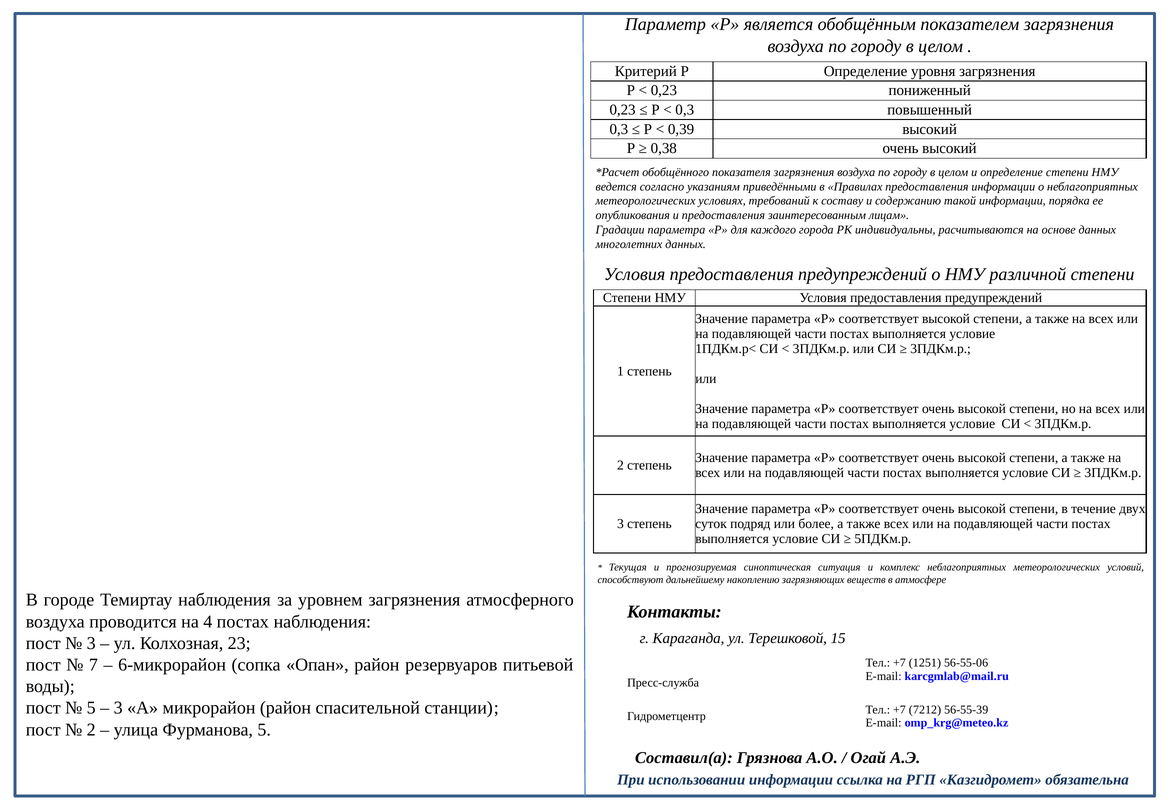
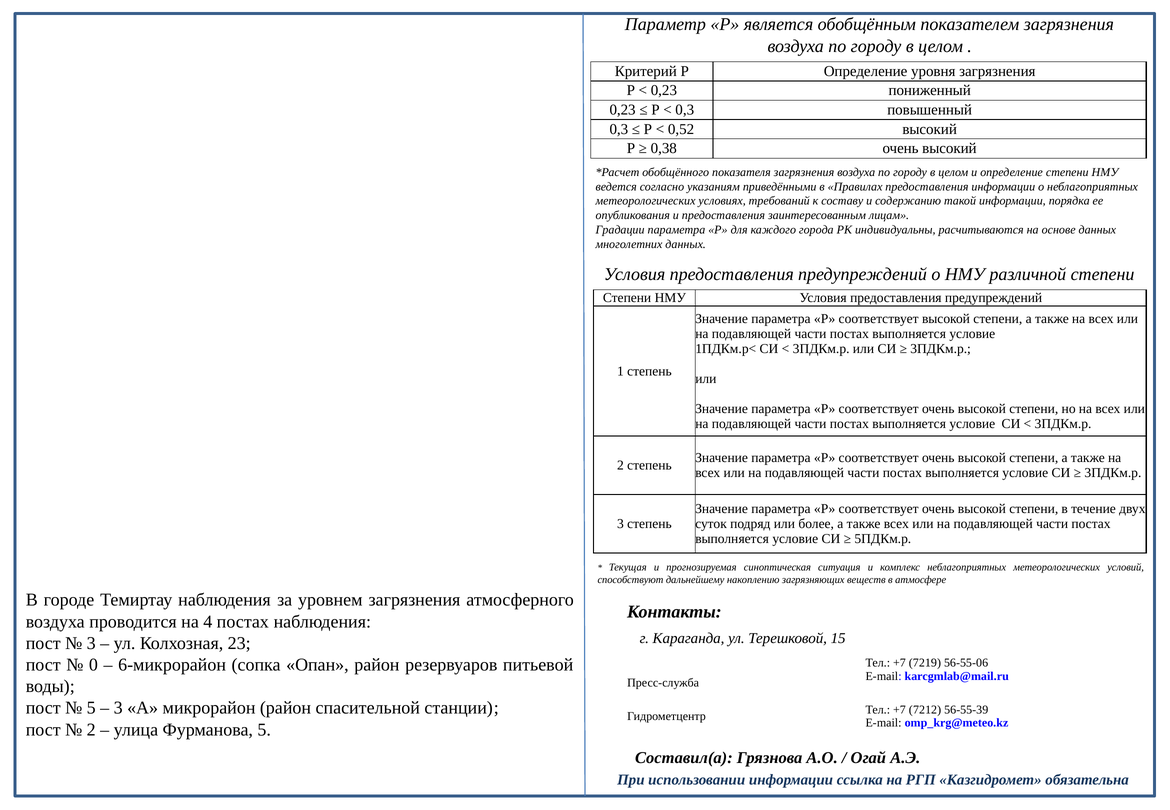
0,39: 0,39 -> 0,52 (681, 129)
7: 7 -> 0 (93, 665)
1251: 1251 -> 7219 (925, 663)
